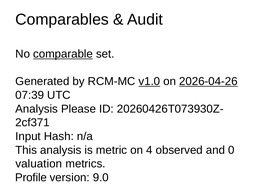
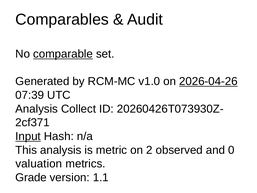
v1.0 underline: present -> none (149, 81)
Please: Please -> Collect (79, 109)
Input underline: none -> present (28, 136)
4: 4 -> 2 (149, 150)
Profile: Profile -> Grade (31, 177)
9.0: 9.0 -> 1.1 (101, 177)
